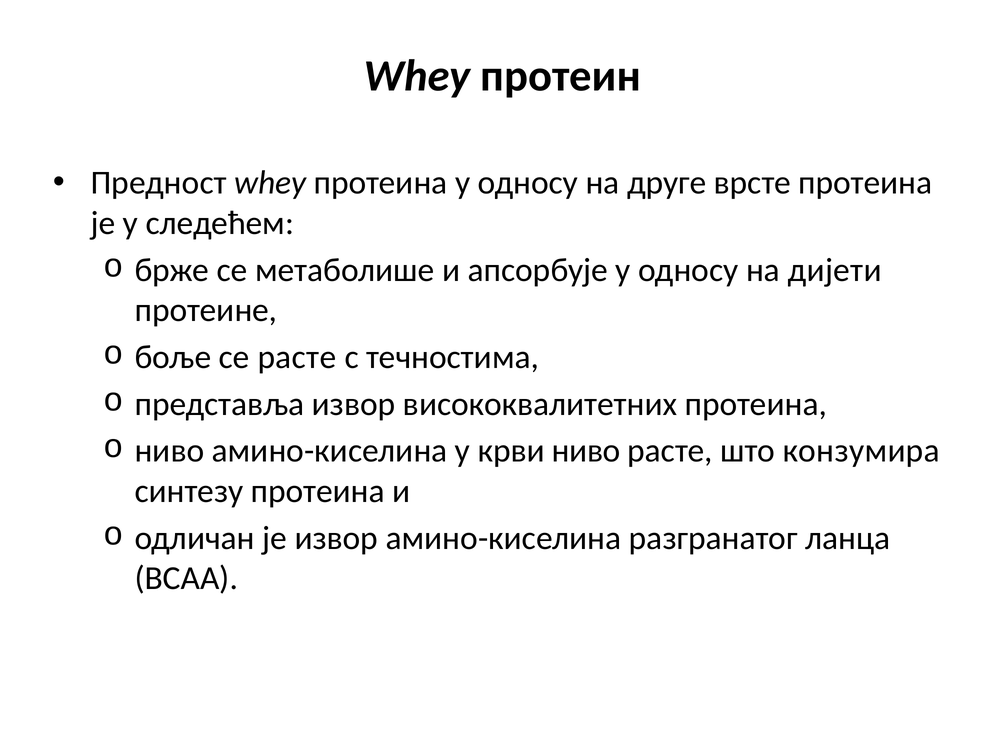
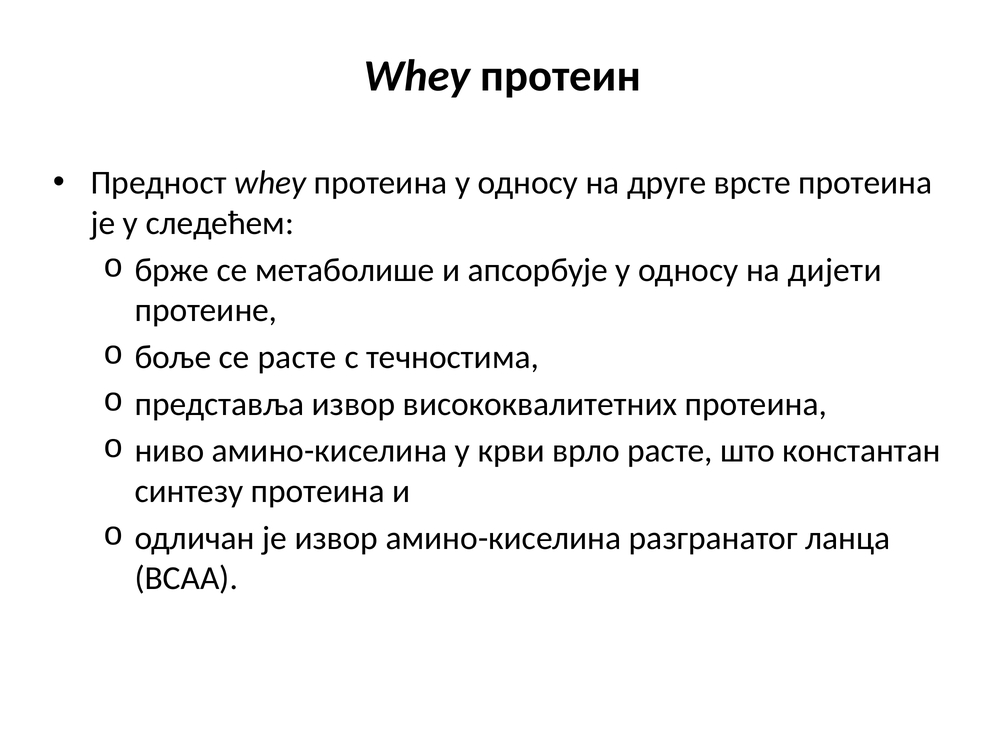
крви ниво: ниво -> врло (586, 451)
конзумира: конзумира -> константан (861, 451)
